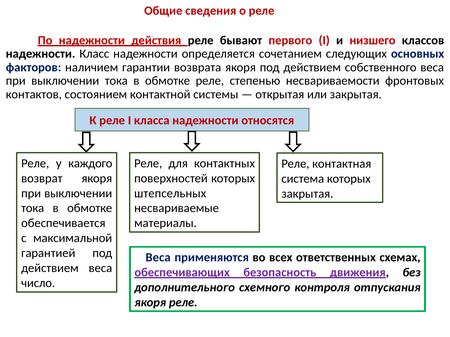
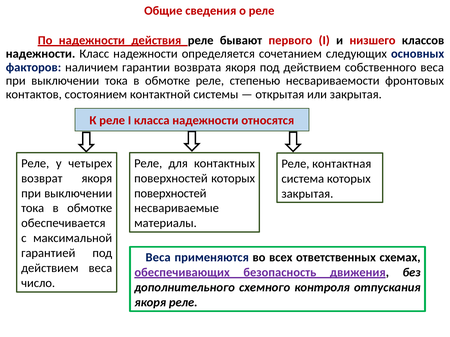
каждого: каждого -> четырех (90, 163)
штепсельных: штепсельных -> поверхностей (170, 194)
